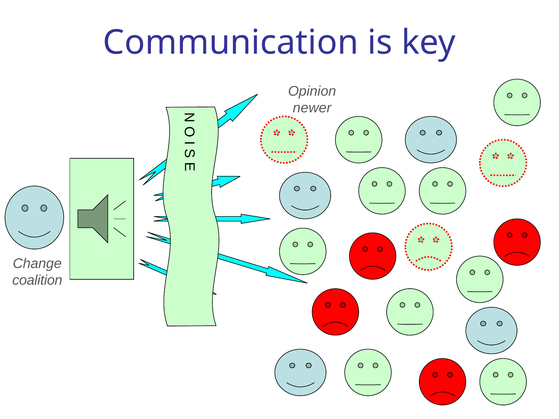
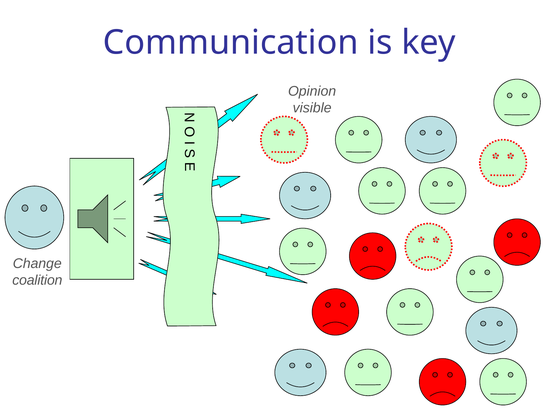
newer: newer -> visible (312, 108)
